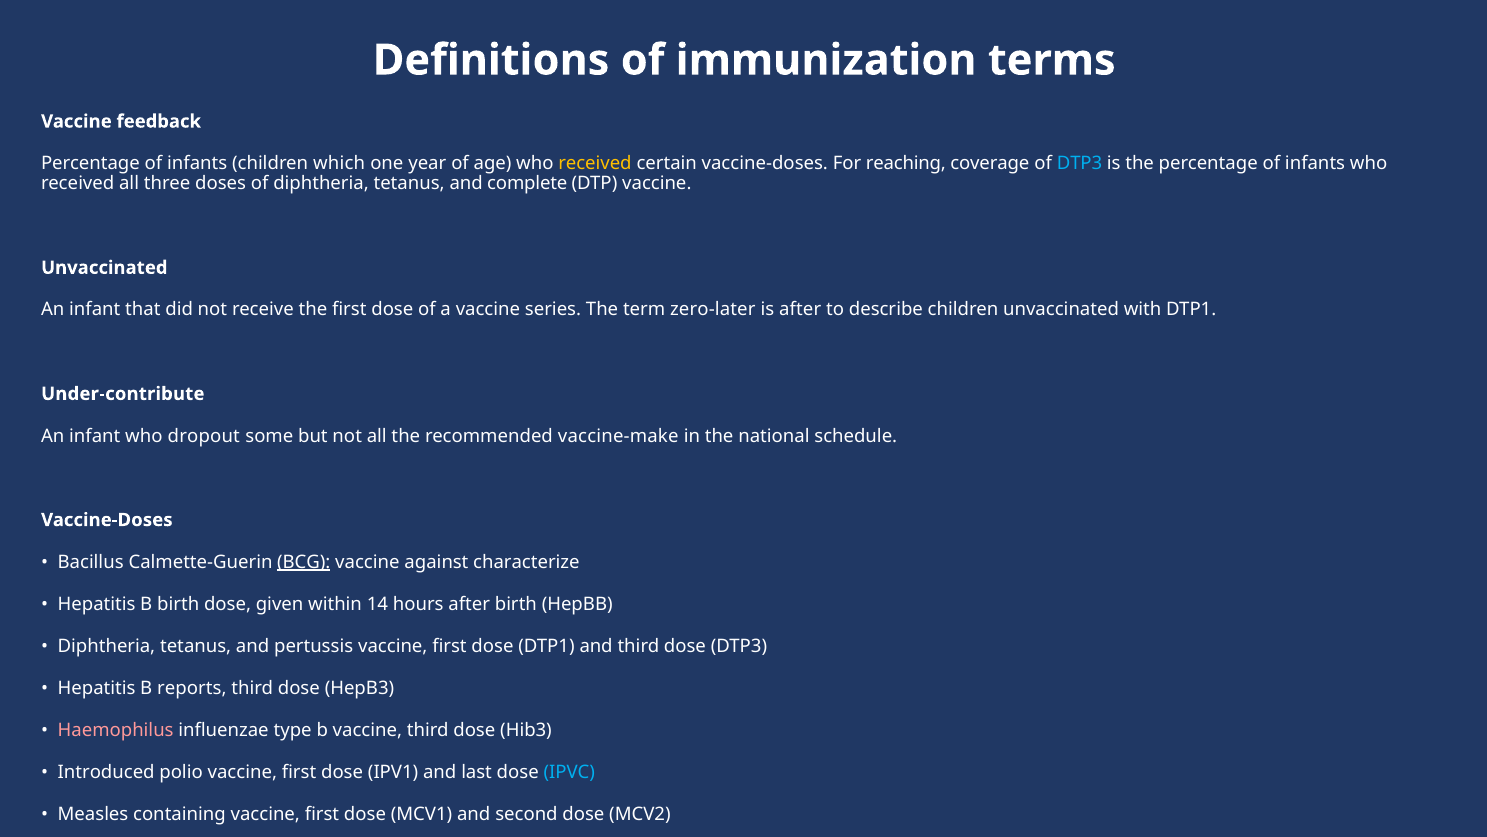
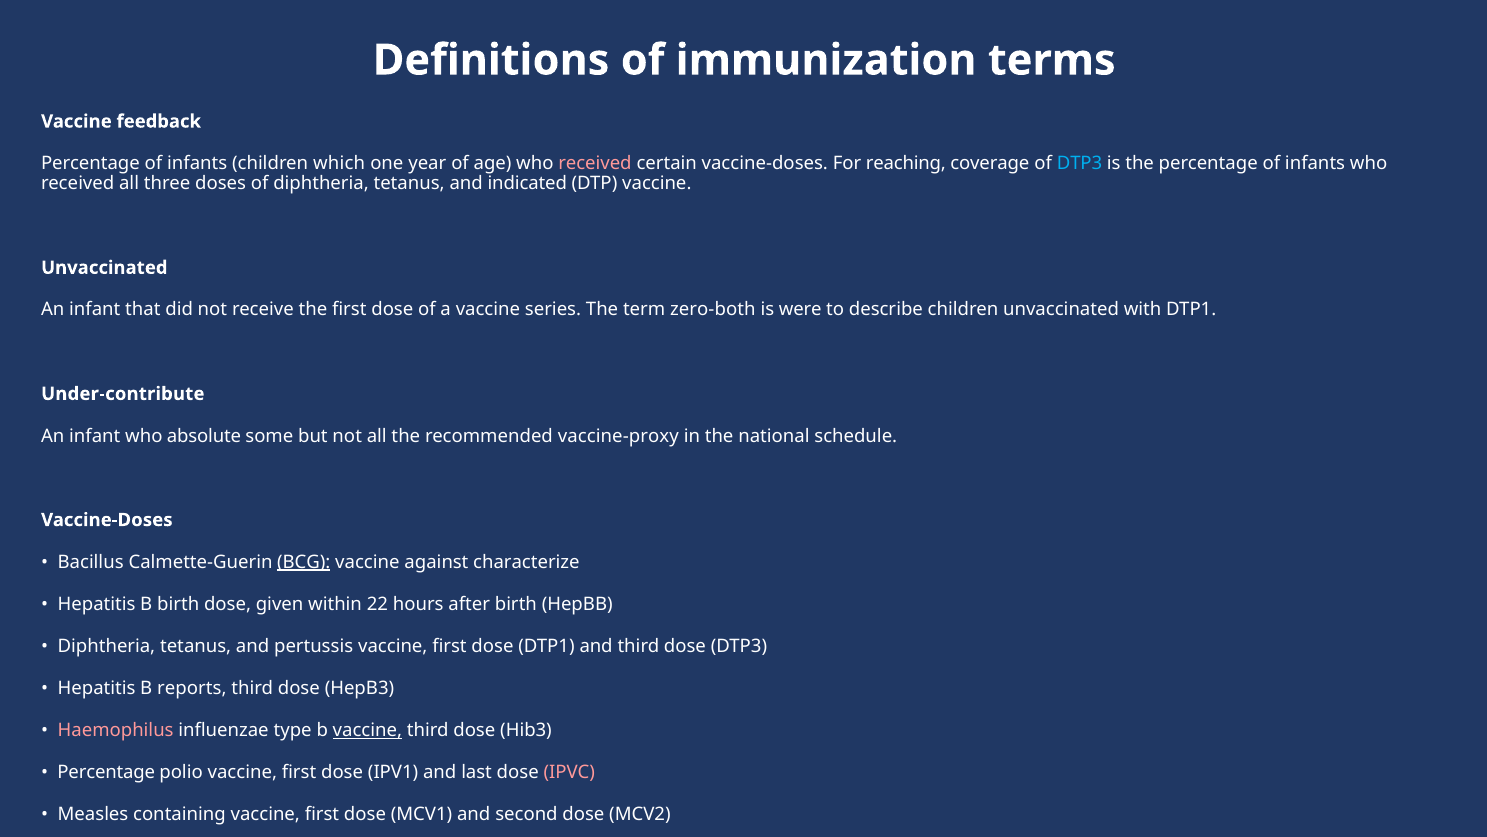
received colour: yellow -> pink (595, 163)
complete: complete -> indicated (527, 183)
zero-later: zero-later -> zero-both (713, 310)
is after: after -> were (800, 310)
dropout: dropout -> absolute (204, 436)
vaccine-make: vaccine-make -> vaccine-proxy (618, 436)
14: 14 -> 22 (377, 604)
vaccine underline: none -> present (367, 730)
Introduced: Introduced -> Percentage (106, 772)
IPVC colour: light blue -> pink (569, 772)
